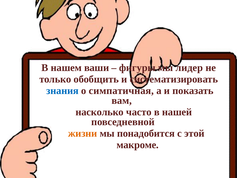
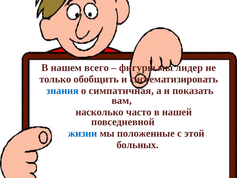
ваши: ваши -> всего (97, 68)
жизни colour: orange -> blue (83, 133)
понадобится: понадобится -> положенные (146, 133)
макроме: макроме -> больных (138, 145)
